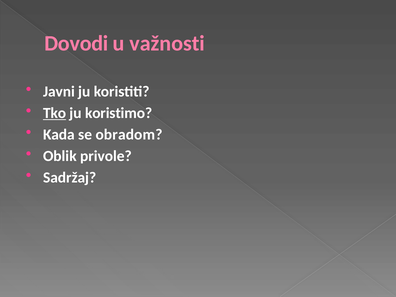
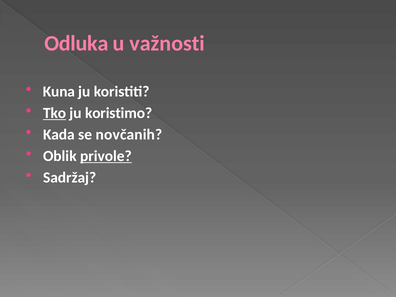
Dovodi: Dovodi -> Odluka (76, 43)
Javni: Javni -> Kuna (59, 91)
obradom: obradom -> novčanih (129, 134)
privole underline: none -> present (106, 156)
